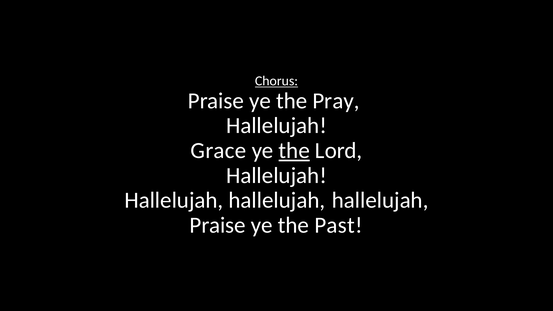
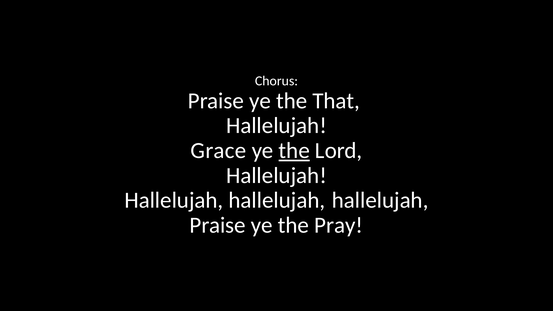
Chorus underline: present -> none (276, 81)
Pray: Pray -> That (336, 101)
Past: Past -> Pray (339, 225)
